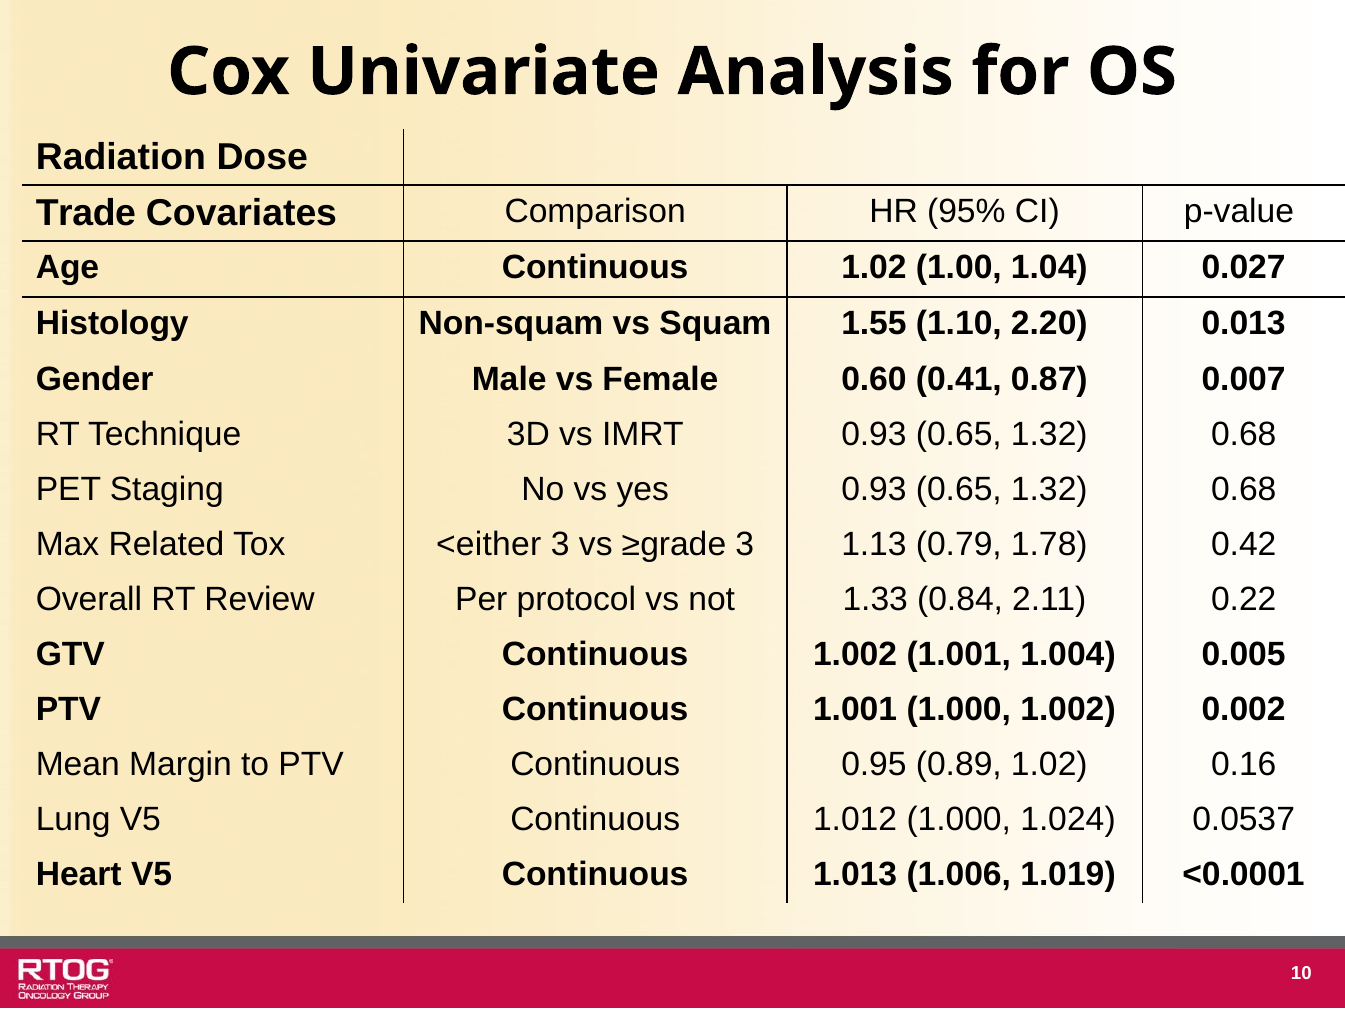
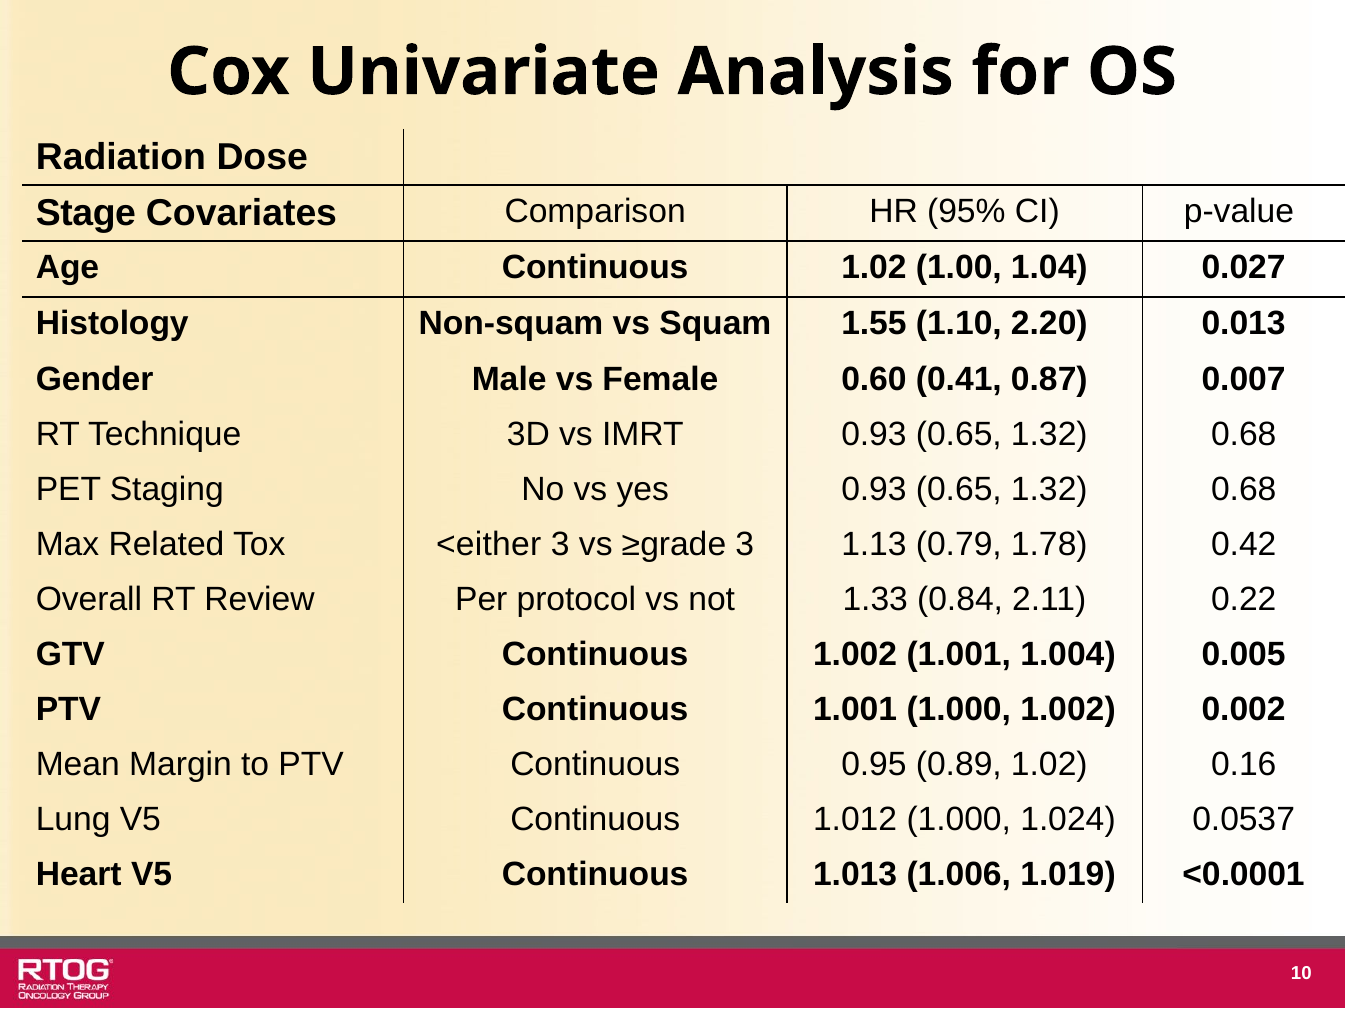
Trade: Trade -> Stage (86, 213)
